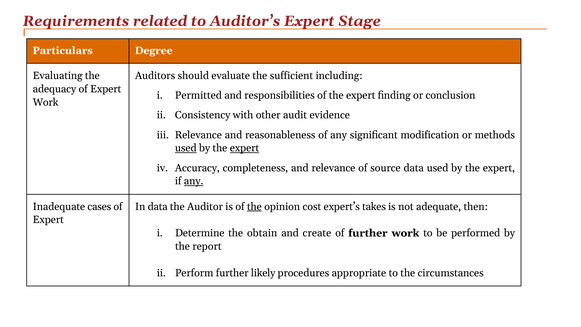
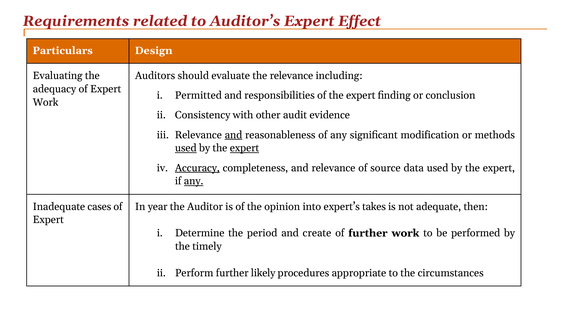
Stage: Stage -> Effect (360, 21)
Degree: Degree -> Design (154, 51)
the sufficient: sufficient -> relevance (291, 76)
and underline: none -> present (233, 135)
Accuracy underline: none -> present (197, 168)
In data: data -> year (158, 206)
the underline: present -> none (254, 206)
cost: cost -> into (312, 206)
obtain: obtain -> period (262, 233)
report: report -> timely (207, 246)
